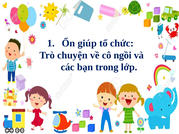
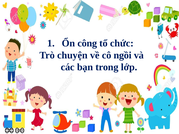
giúp: giúp -> công (87, 43)
